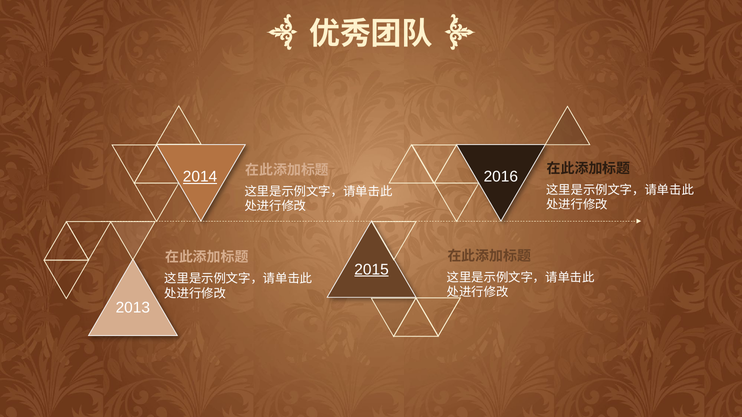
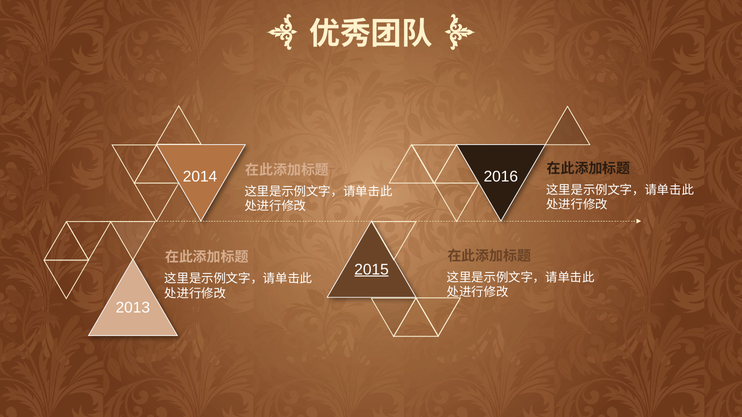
2014 underline: present -> none (200, 177)
